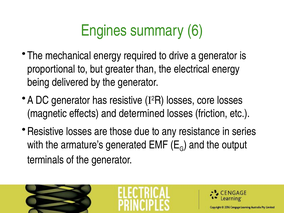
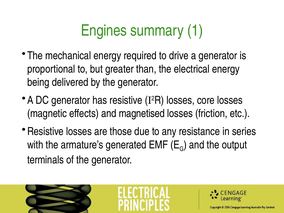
6: 6 -> 1 (195, 30)
determined: determined -> magnetised (142, 114)
